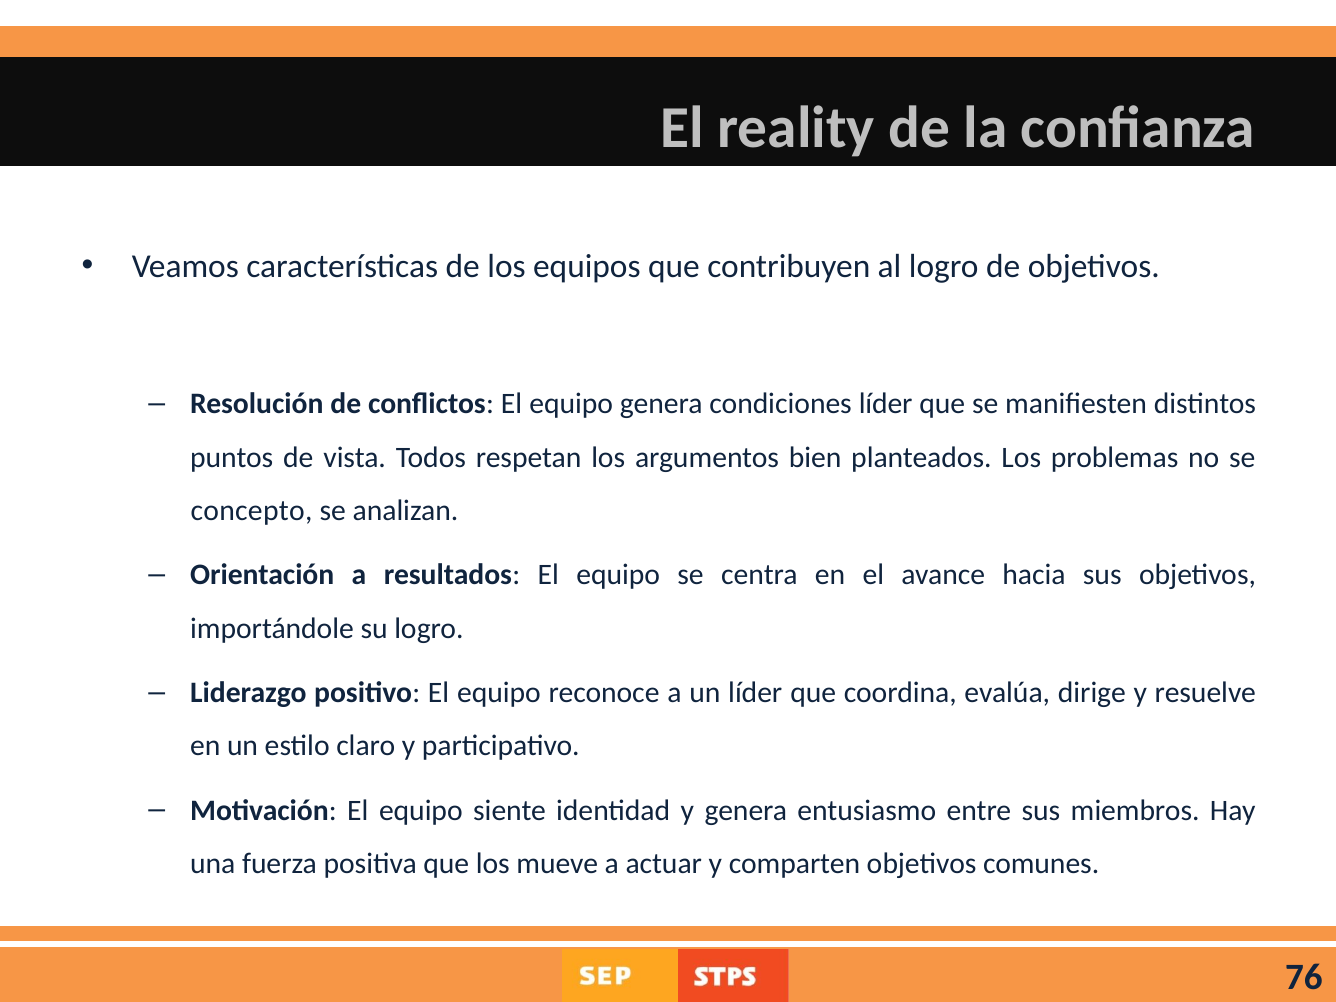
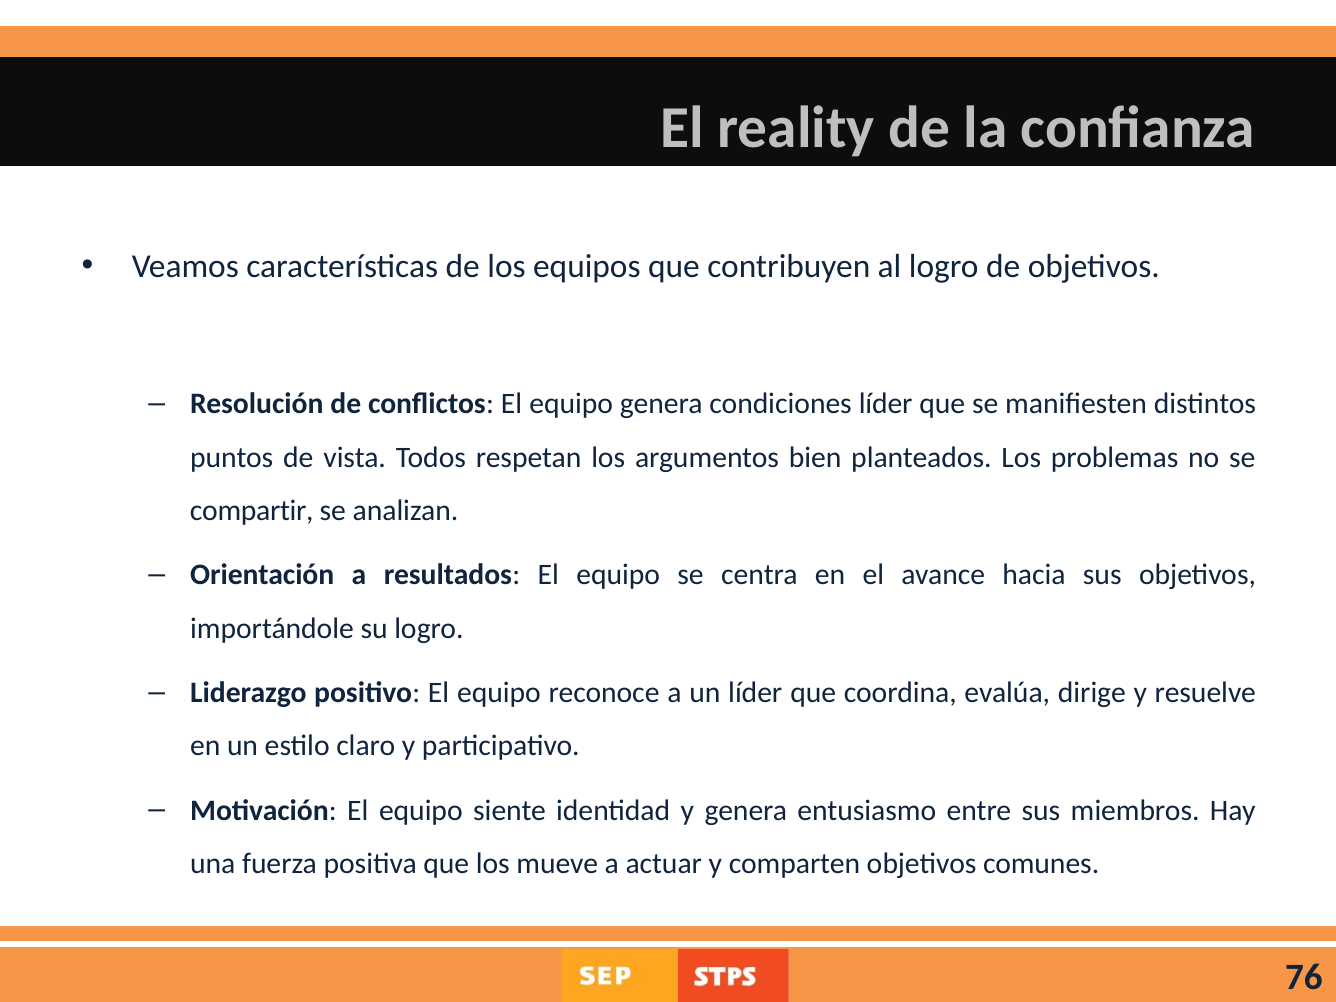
concepto: concepto -> compartir (252, 511)
